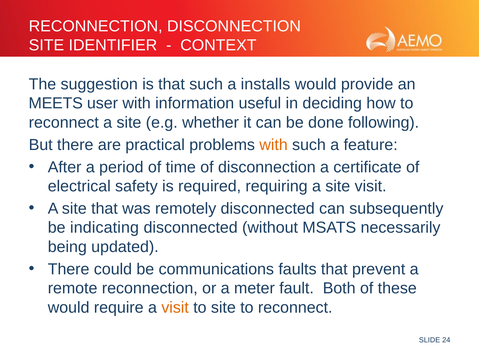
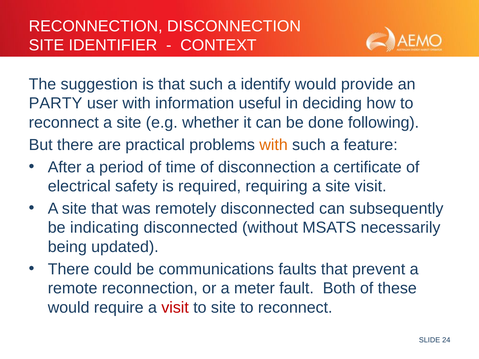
installs: installs -> identify (266, 84)
MEETS: MEETS -> PARTY (56, 103)
visit colour: orange -> red (175, 308)
